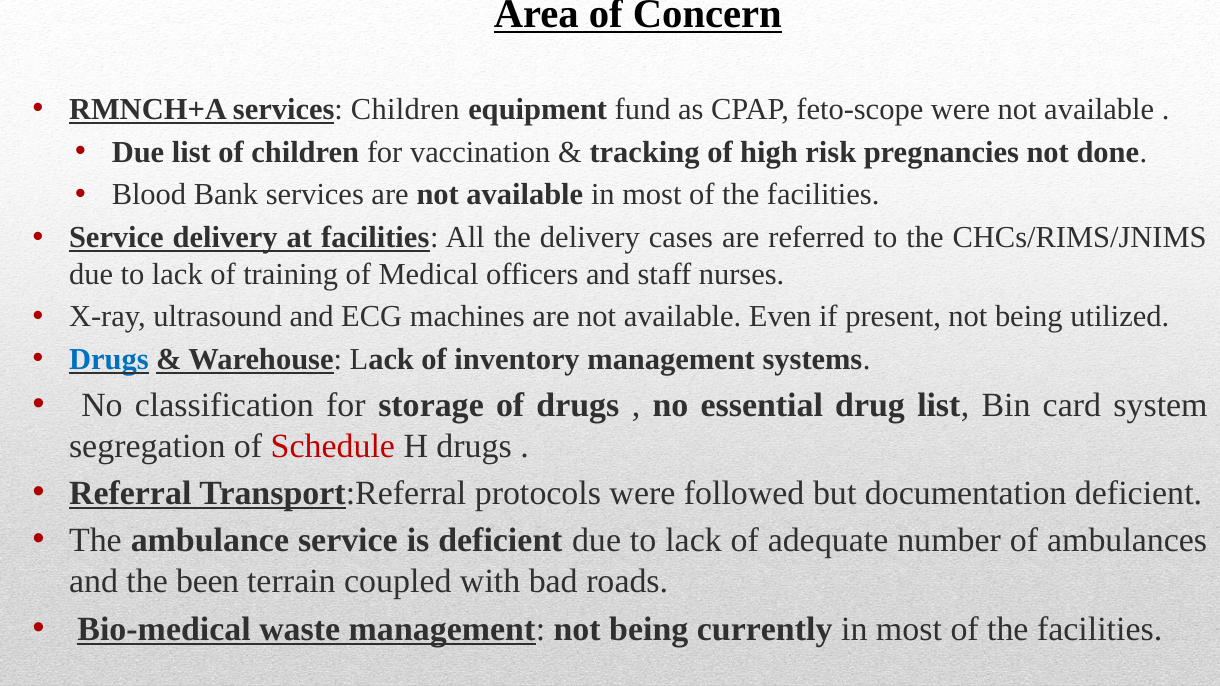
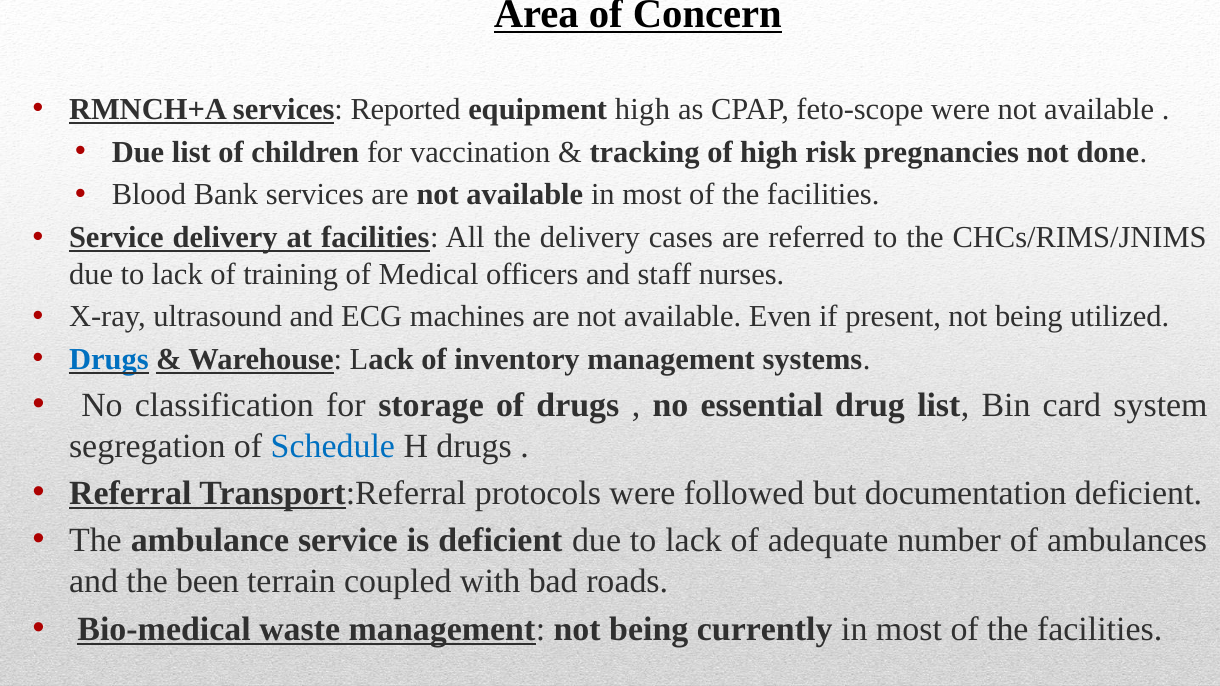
services Children: Children -> Reported (406, 110)
equipment fund: fund -> high (642, 110)
Schedule colour: red -> blue (333, 446)
